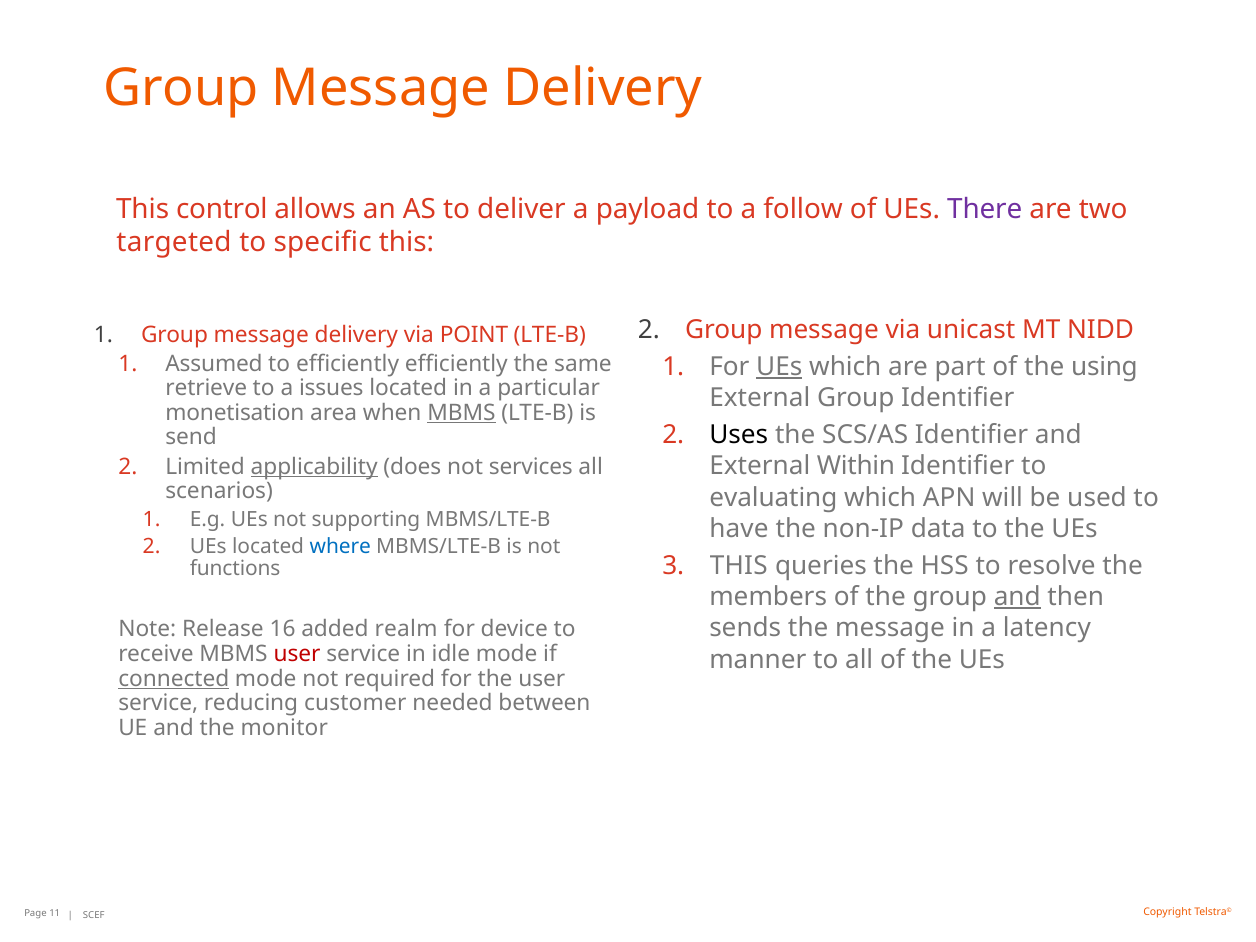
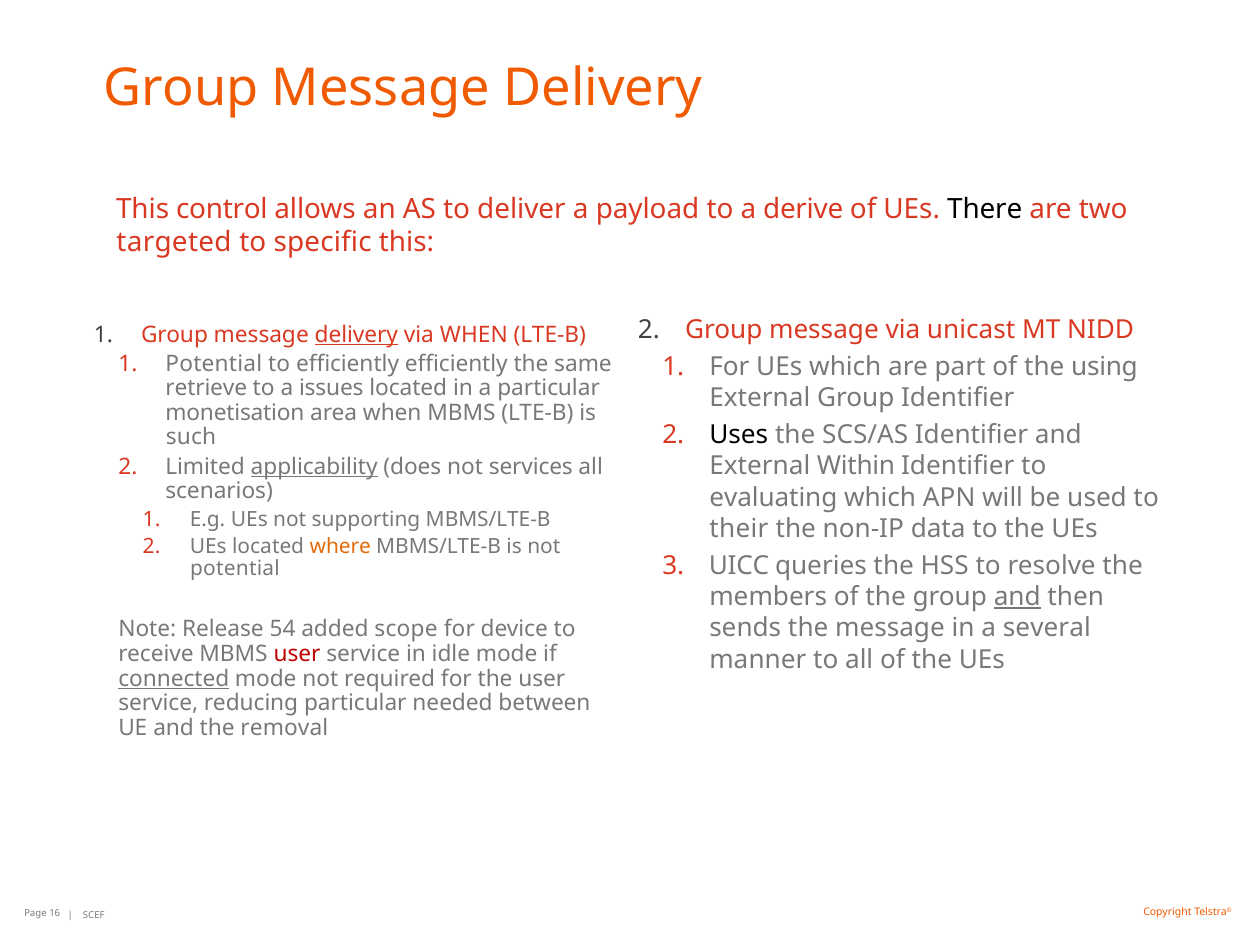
follow: follow -> derive (803, 209)
There colour: purple -> black (985, 209)
delivery underline: none -> present (356, 335)
via POINT: POINT -> WHEN (474, 335)
Assumed: Assumed -> Potential (214, 364)
UEs underline: present -> none (779, 367)
MBMS underline: present -> none (461, 413)
send: send -> such (191, 437)
have: have -> their (739, 529)
where colour: blue -> orange (340, 546)
THIS: THIS -> UICC (739, 565)
functions: functions -> potential (235, 569)
latency: latency -> several (1047, 628)
16: 16 -> 54 (283, 629)
realm: realm -> scope (406, 629)
reducing customer: customer -> particular (355, 703)
monitor: monitor -> removal (284, 728)
11: 11 -> 16 (55, 914)
